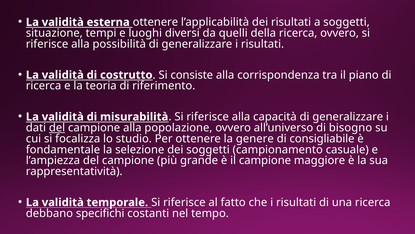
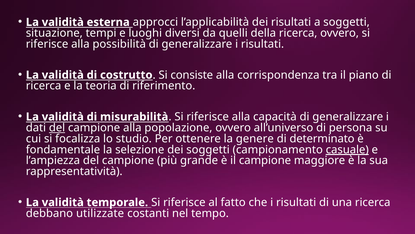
esterna ottenere: ottenere -> approcci (155, 22)
bisogno: bisogno -> persona (351, 127)
consigliabile: consigliabile -> determinato (322, 138)
casuale underline: none -> present (347, 149)
specifichi: specifichi -> utilizzate (100, 213)
